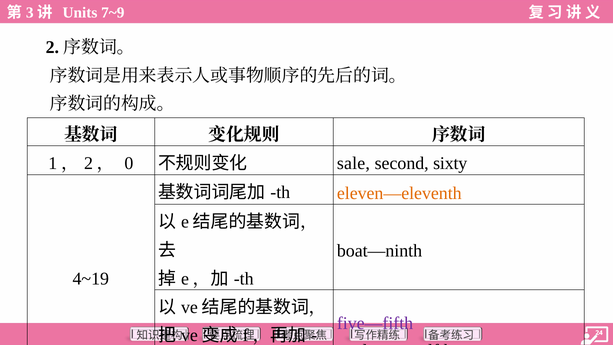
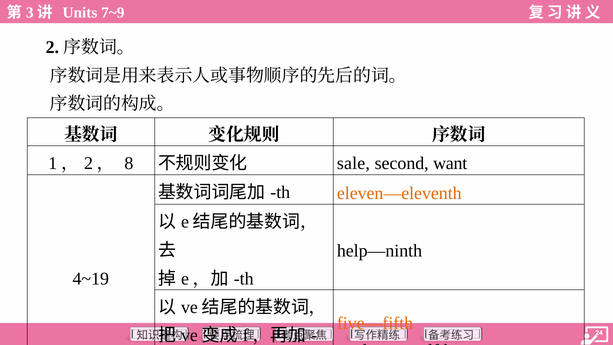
0: 0 -> 8 (129, 163)
sixty: sixty -> want (450, 163)
boat—ninth: boat—ninth -> help—ninth (380, 251)
five—fifth colour: purple -> orange (375, 323)
